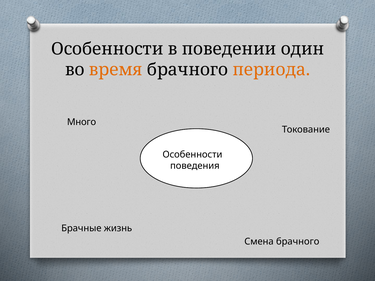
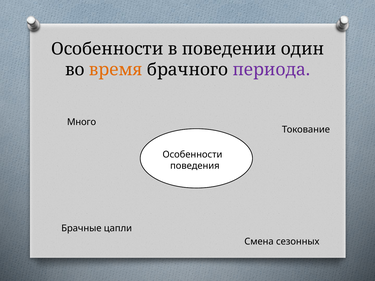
периода colour: orange -> purple (271, 70)
жизнь: жизнь -> цапли (118, 228)
Смена брачного: брачного -> сезонных (298, 242)
